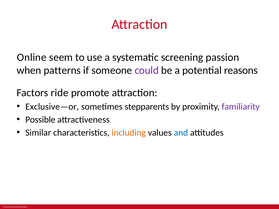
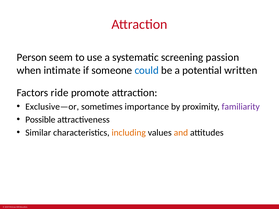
Online: Online -> Person (32, 57)
patterns: patterns -> intimate (62, 70)
could colour: purple -> blue (147, 70)
reasons: reasons -> written (241, 70)
stepparents: stepparents -> importance (147, 107)
and colour: blue -> orange (181, 133)
